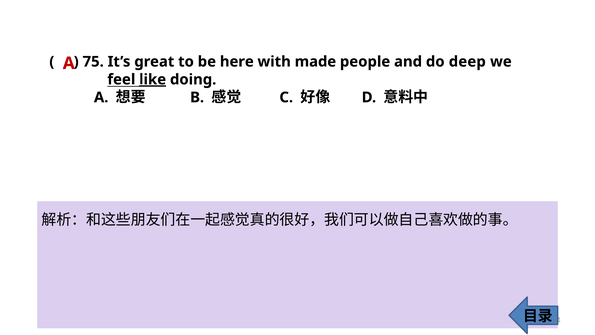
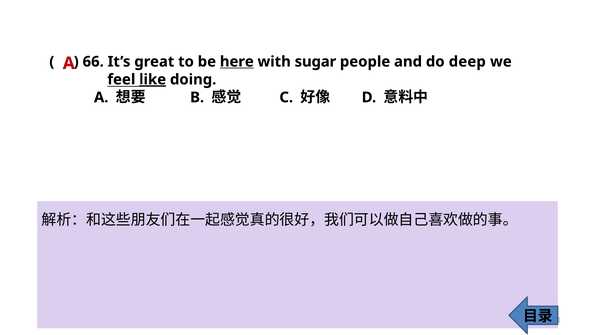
75: 75 -> 66 (93, 62)
here underline: none -> present (237, 62)
made: made -> sugar (315, 62)
